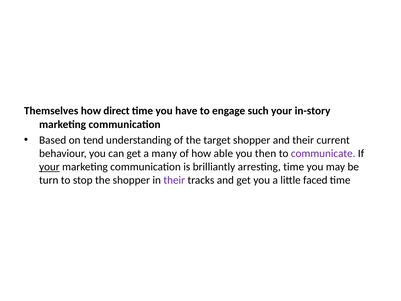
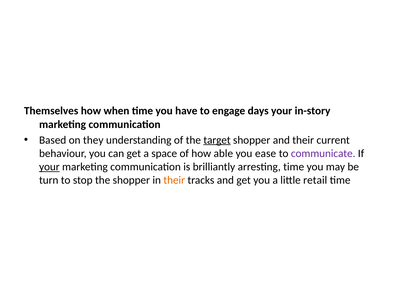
direct: direct -> when (116, 111)
such: such -> days (258, 111)
tend: tend -> they (93, 140)
target underline: none -> present (217, 140)
many: many -> space (164, 153)
then: then -> ease (266, 153)
their colour: purple -> orange (174, 180)
faced: faced -> retail (315, 180)
